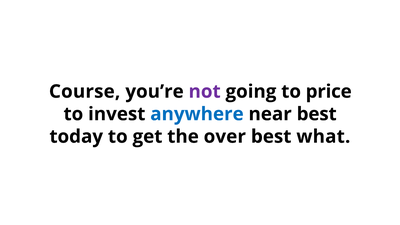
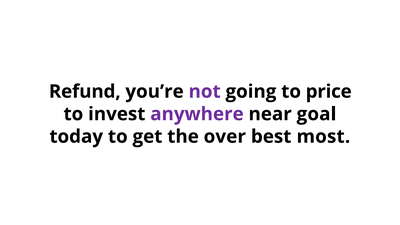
Course: Course -> Refund (85, 92)
anywhere colour: blue -> purple (197, 114)
near best: best -> goal (317, 114)
what: what -> most (323, 137)
